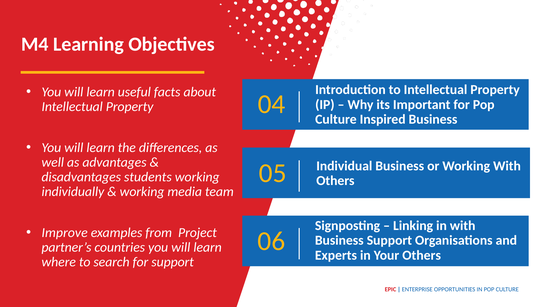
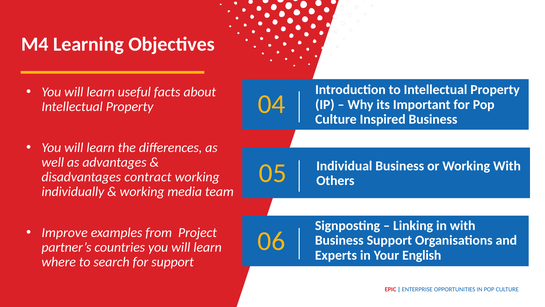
students: students -> contract (148, 177)
Your Others: Others -> English (422, 255)
